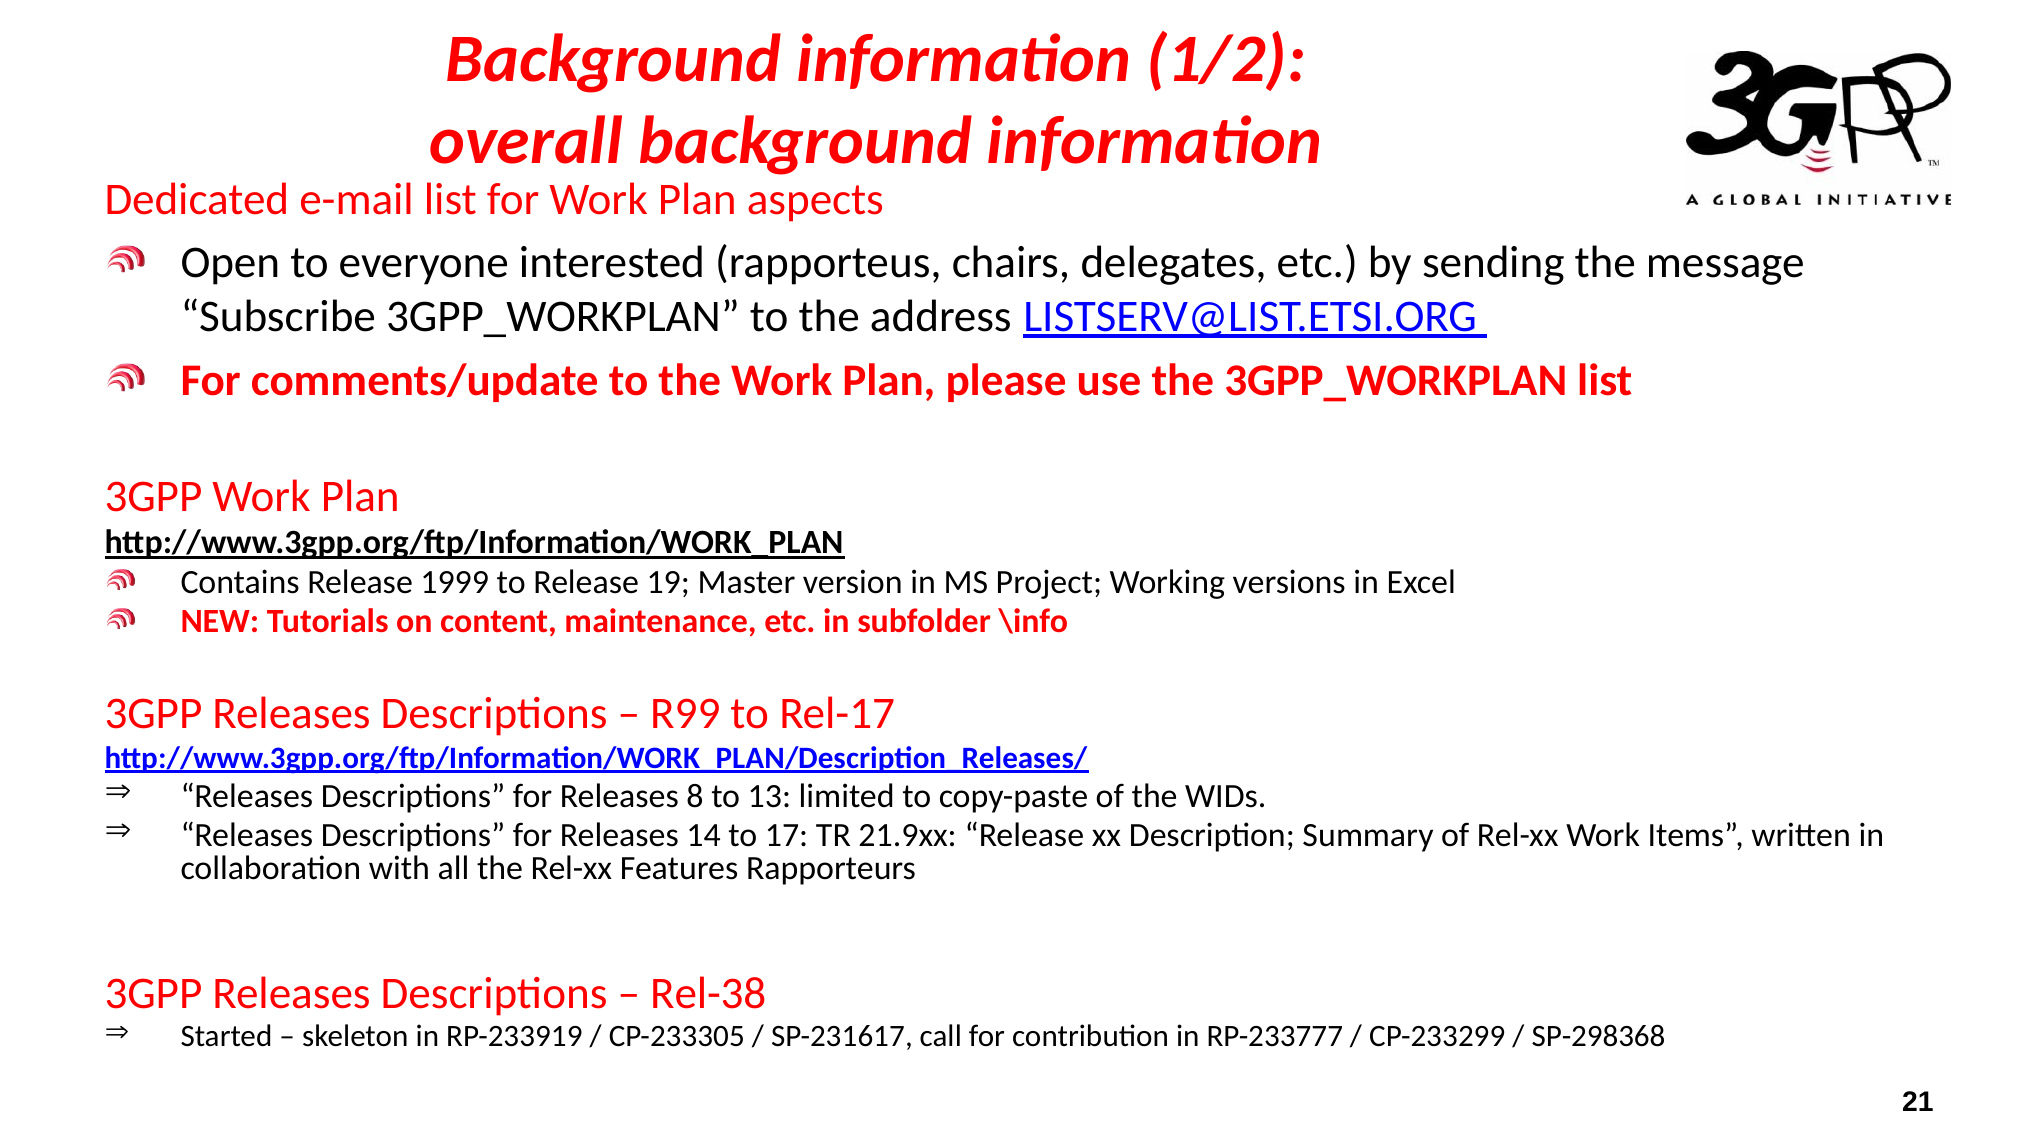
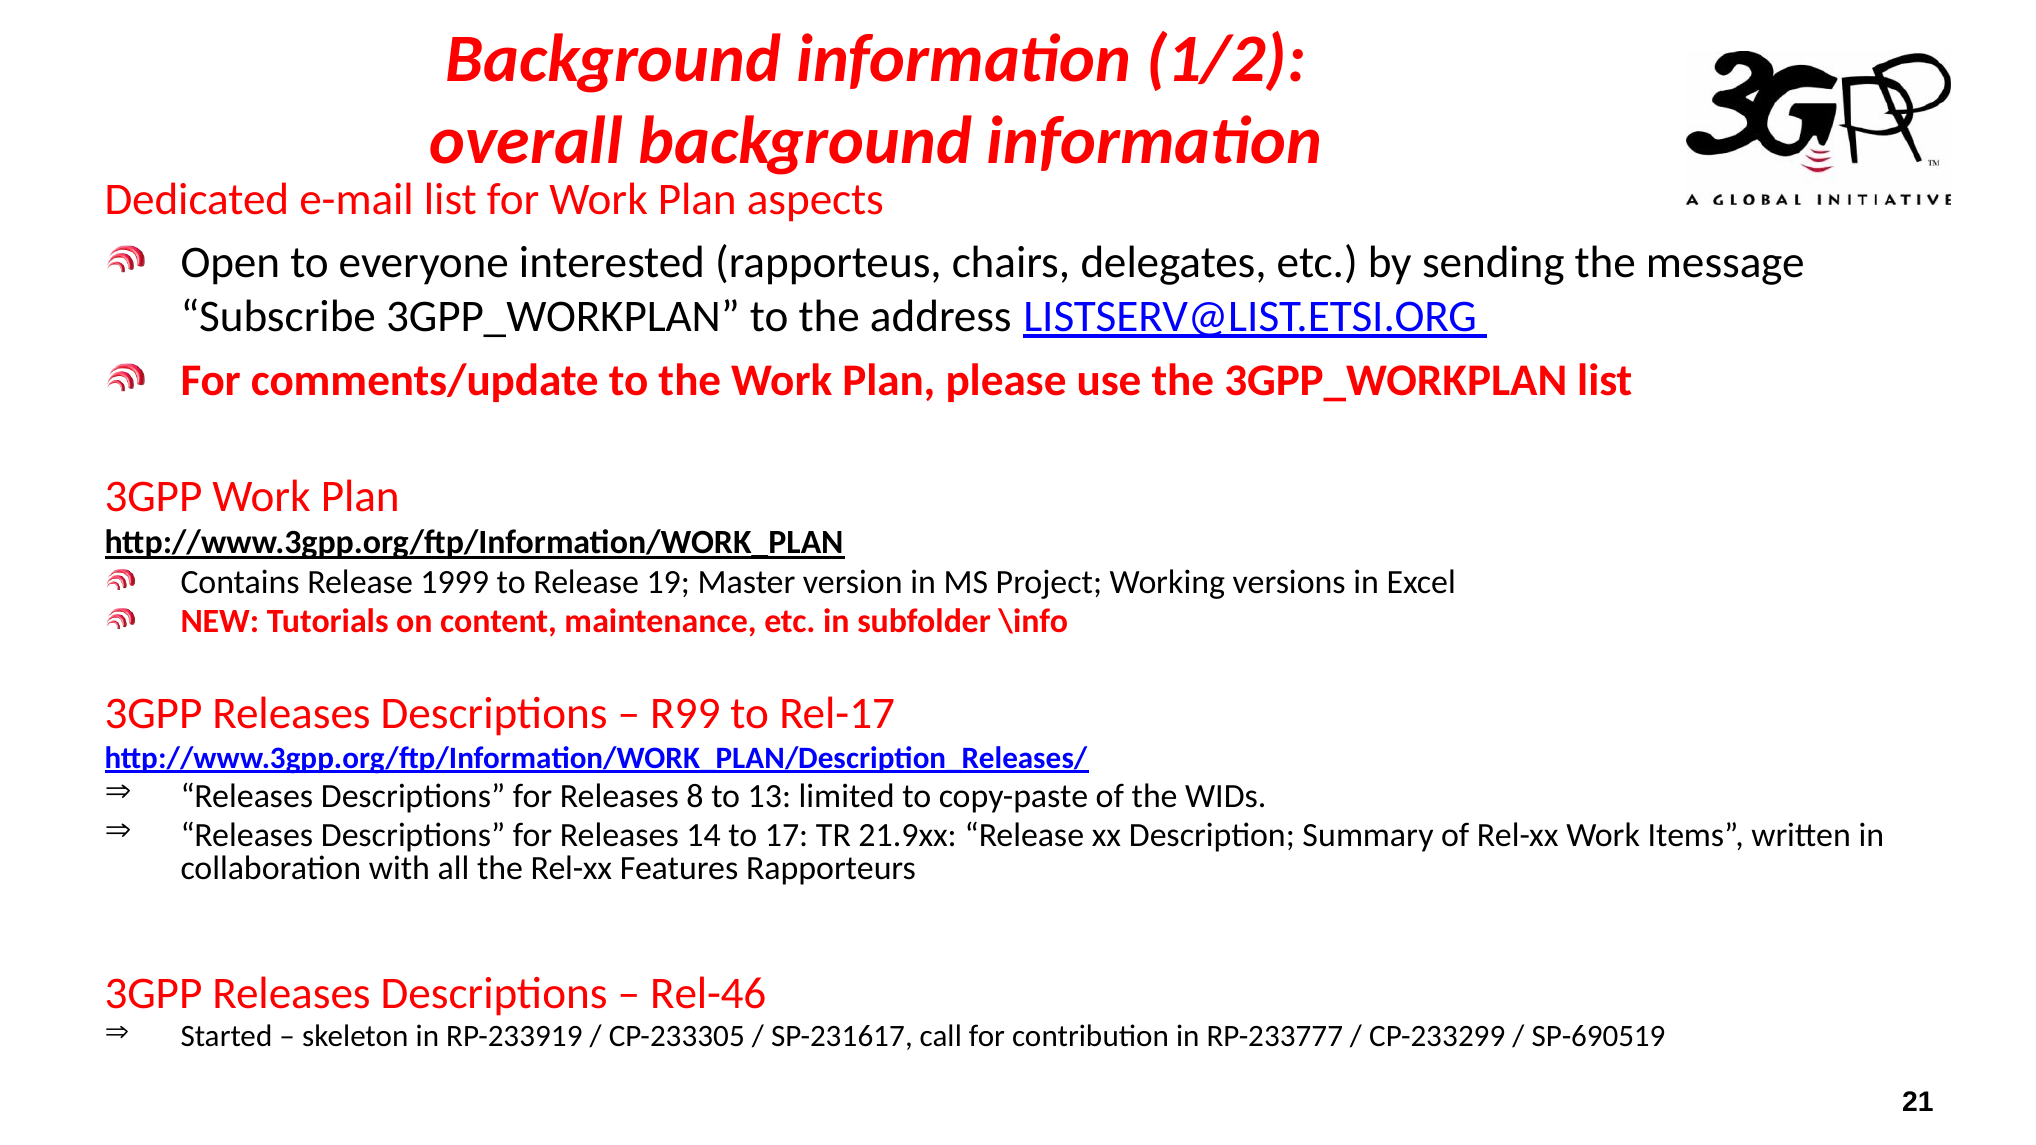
Rel-38: Rel-38 -> Rel-46 (708, 993)
SP-298368: SP-298368 -> SP-690519 (1598, 1037)
